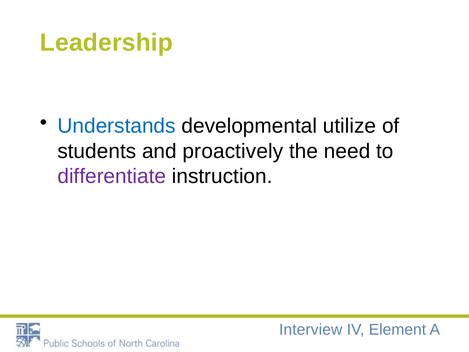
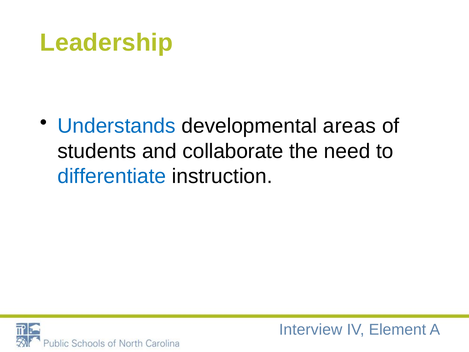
utilize: utilize -> areas (349, 126)
proactively: proactively -> collaborate (233, 151)
differentiate colour: purple -> blue (112, 176)
